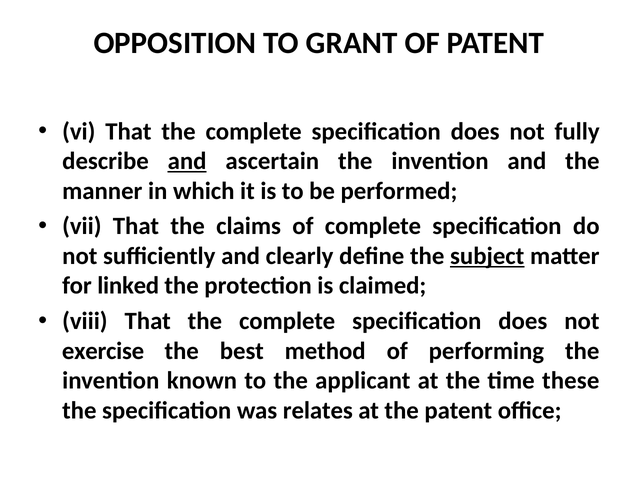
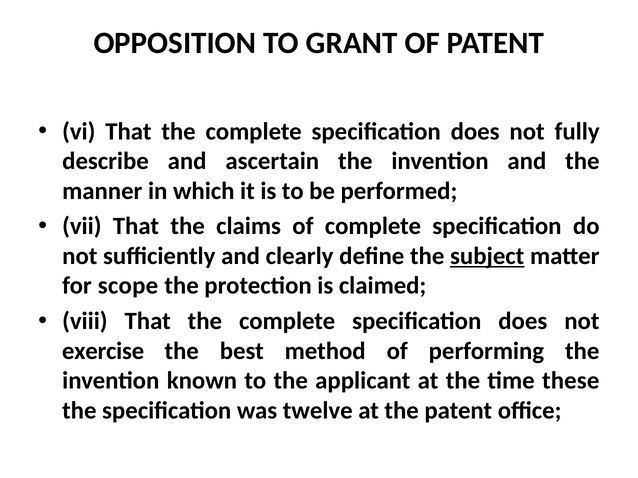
and underline: present -> none (187, 161)
linked: linked -> scope (128, 286)
relates: relates -> twelve (318, 411)
